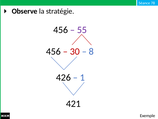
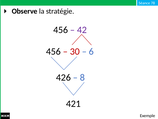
55: 55 -> 42 (82, 30)
8: 8 -> 6 (91, 51)
1: 1 -> 8 (82, 77)
